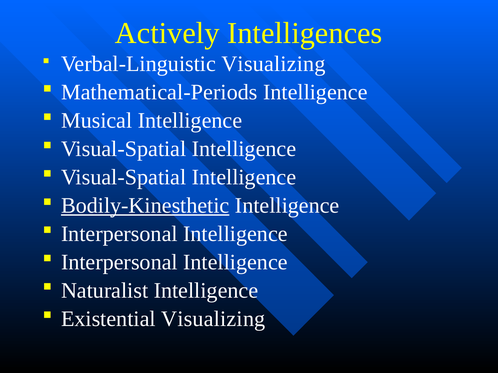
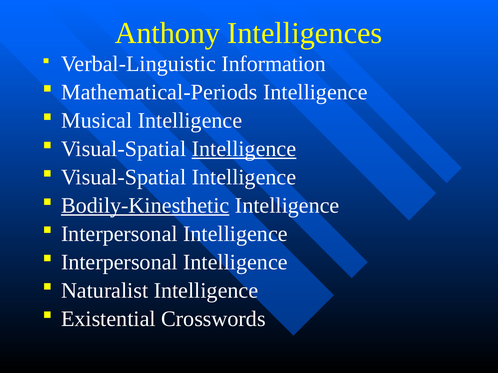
Actively: Actively -> Anthony (167, 33)
Verbal-Linguistic Visualizing: Visualizing -> Information (274, 64)
Intelligence underline: none -> present (244, 149)
Existential Visualizing: Visualizing -> Crosswords (213, 319)
